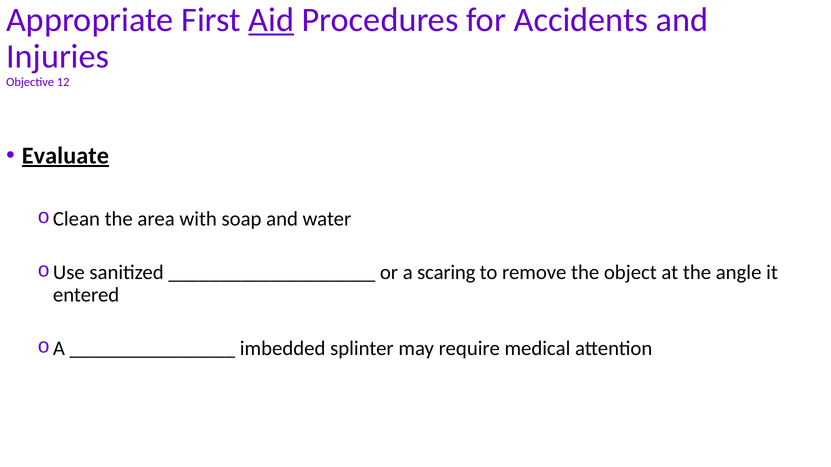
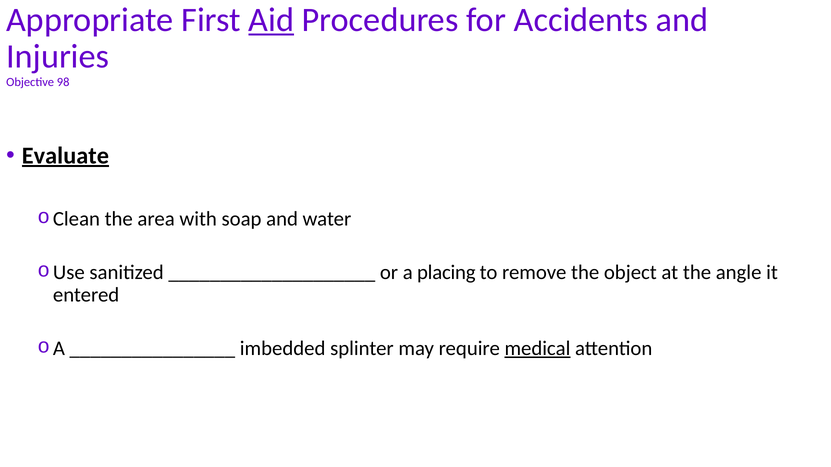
12: 12 -> 98 (63, 82)
scaring: scaring -> placing (446, 273)
medical underline: none -> present (537, 349)
